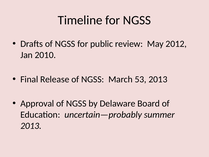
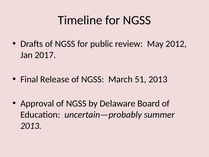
2010: 2010 -> 2017 (45, 55)
53: 53 -> 51 (141, 79)
